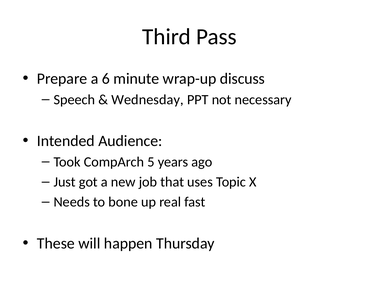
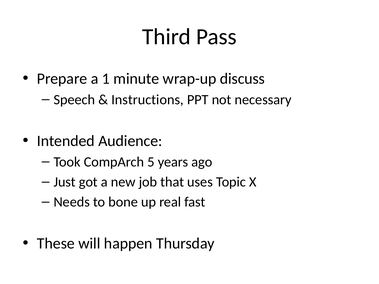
6: 6 -> 1 (106, 79)
Wednesday: Wednesday -> Instructions (148, 100)
